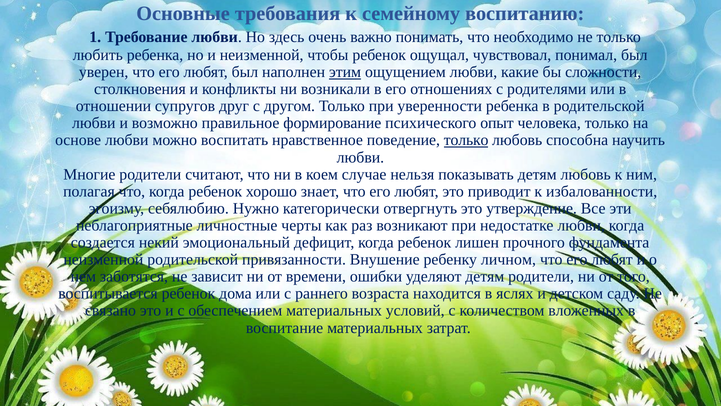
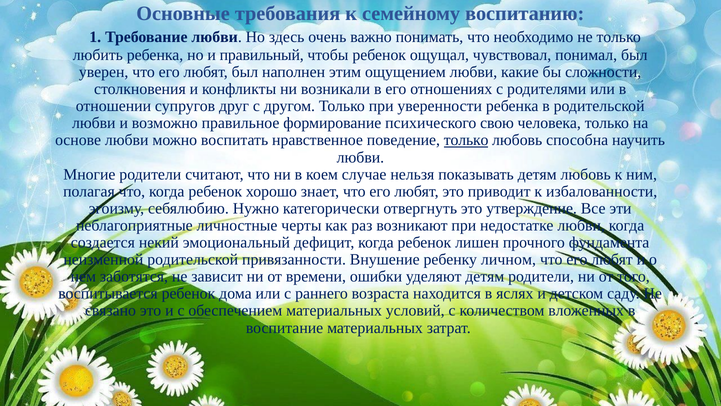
и неизменной: неизменной -> правильный (262, 55)
этим underline: present -> none (345, 72)
опыт: опыт -> свою (497, 123)
